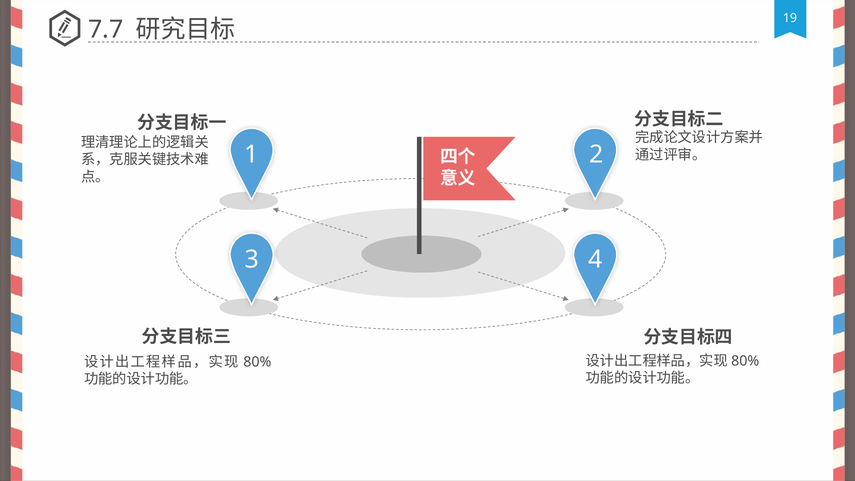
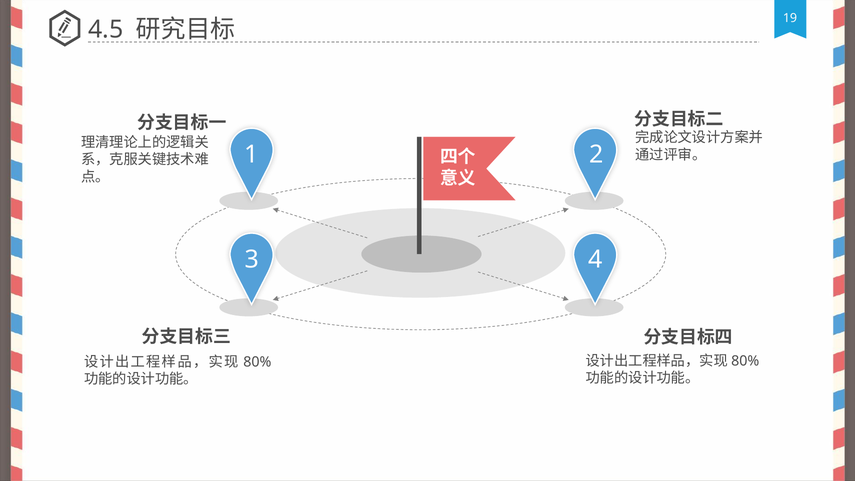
7.7: 7.7 -> 4.5 (106, 29)
